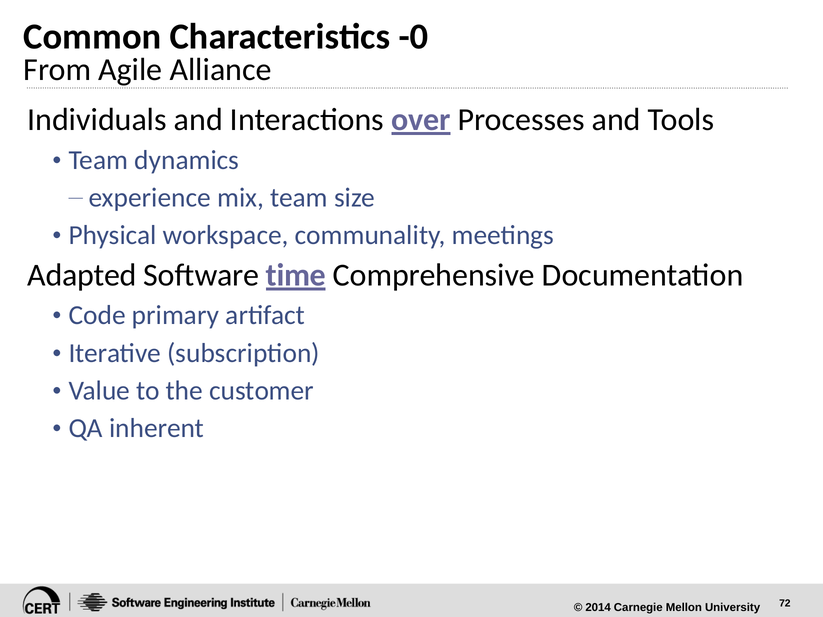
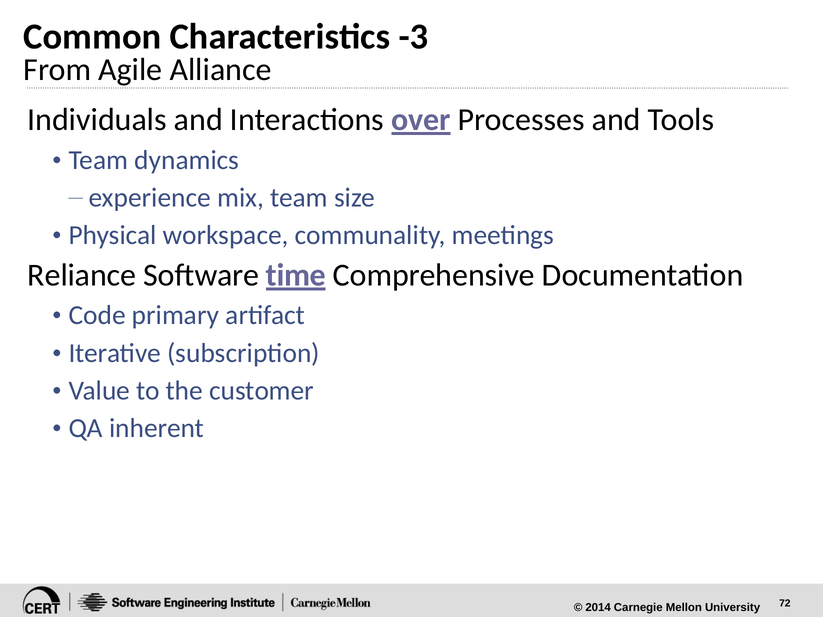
-0: -0 -> -3 (414, 37)
Adapted: Adapted -> Reliance (82, 275)
